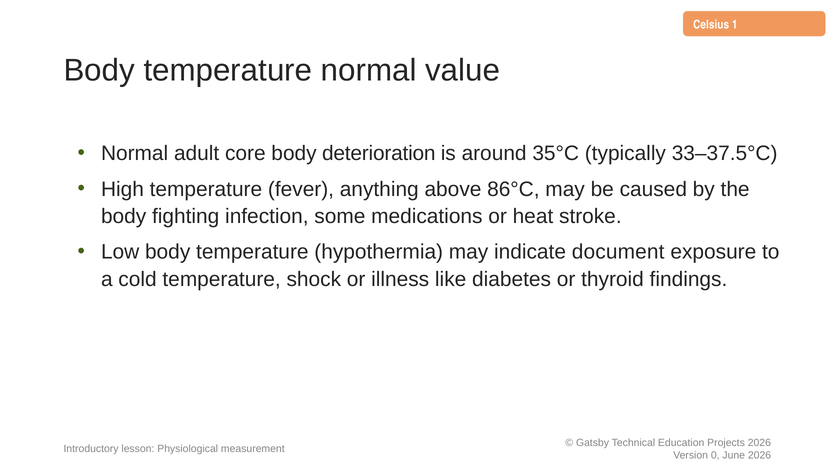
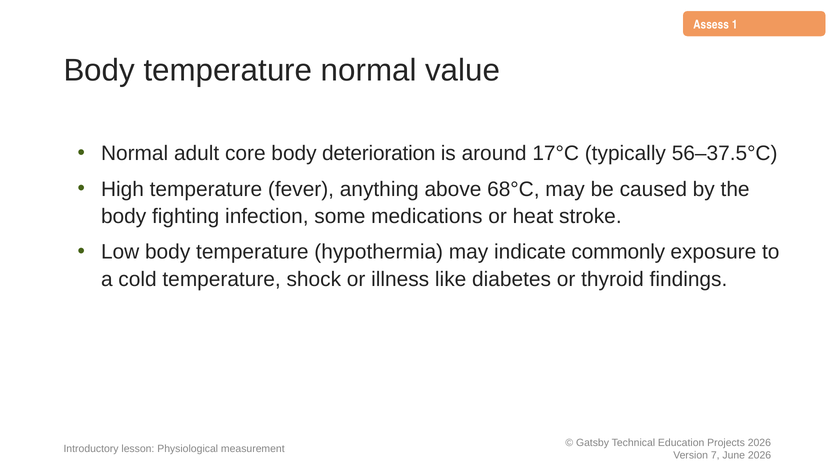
Celsius: Celsius -> Assess (711, 25)
35°C: 35°C -> 17°C (556, 153)
33–37.5°C: 33–37.5°C -> 56–37.5°C (725, 153)
86°C: 86°C -> 68°C (513, 189)
document: document -> commonly (618, 252)
0: 0 -> 7 (715, 455)
